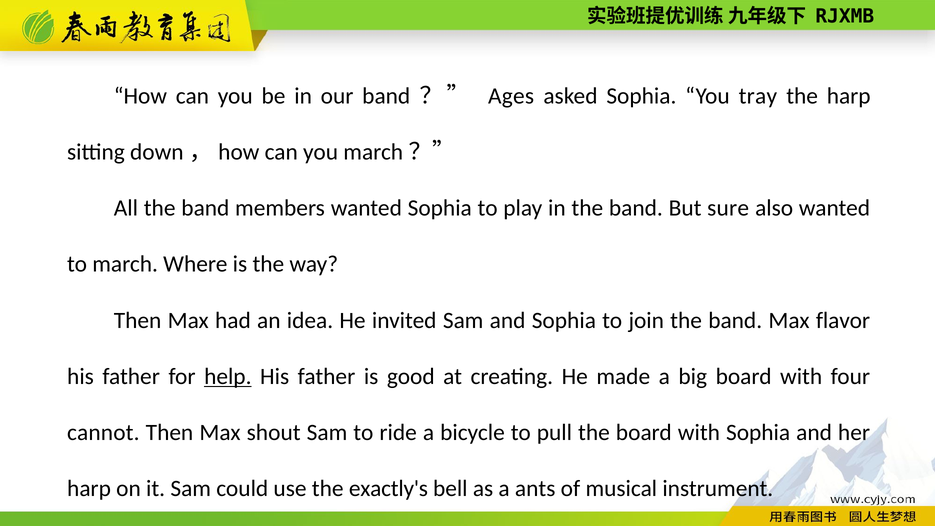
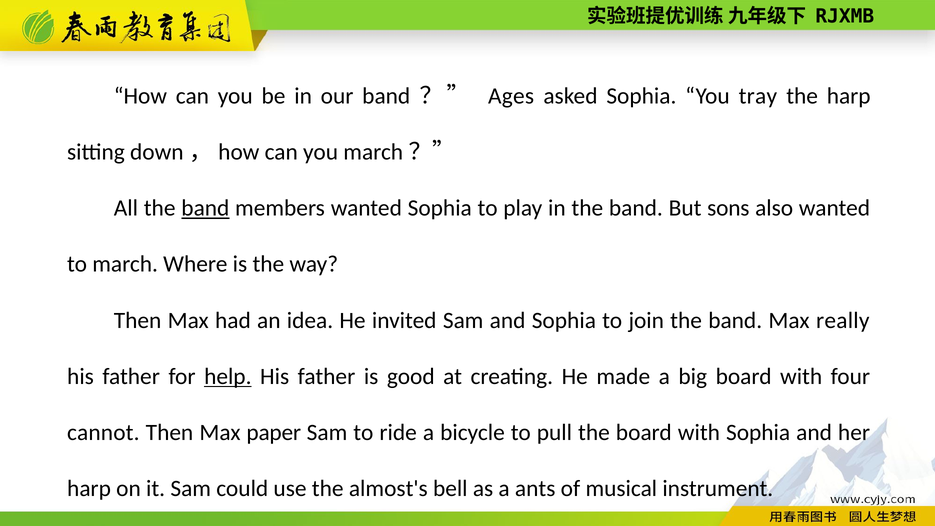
band underline: none -> present (205, 208)
sure: sure -> sons (728, 208)
flavor: flavor -> really (843, 320)
shout: shout -> paper (274, 433)
exactly's: exactly's -> almost's (388, 489)
